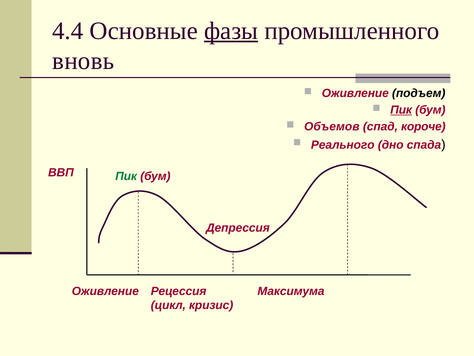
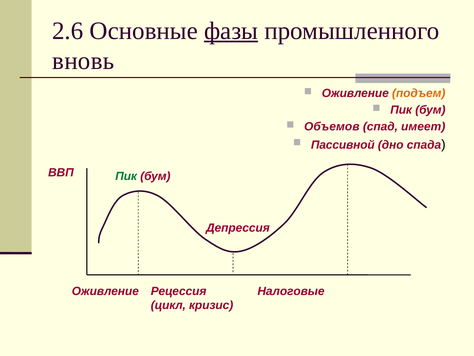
4.4: 4.4 -> 2.6 (68, 31)
подъем colour: black -> orange (419, 93)
Пик underline: present -> none (401, 110)
короче: короче -> имеет (423, 126)
Реального: Реального -> Пассивной (343, 145)
Максимума: Максимума -> Налоговые (291, 291)
